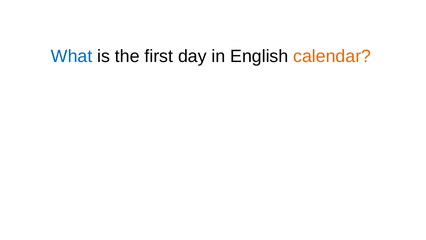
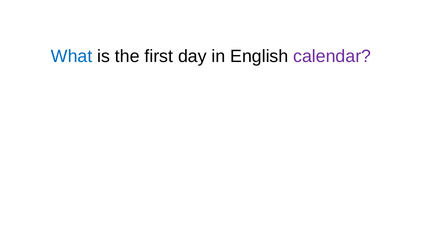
calendar colour: orange -> purple (332, 56)
